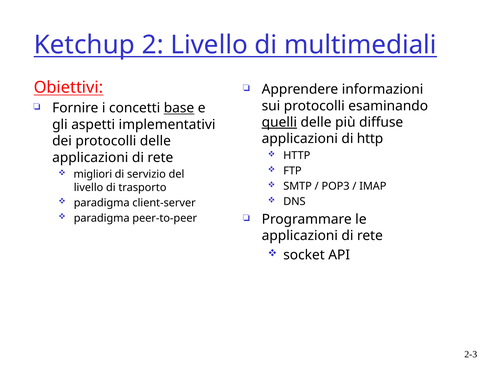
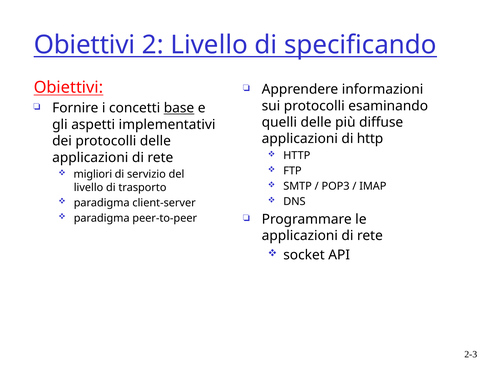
Ketchup: Ketchup -> Obiettivi (84, 45)
multimediali: multimediali -> specificando (360, 45)
quelli underline: present -> none (279, 122)
